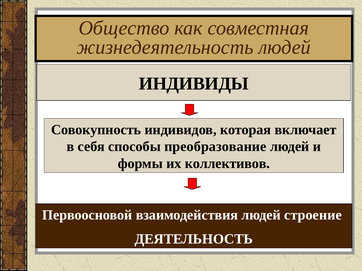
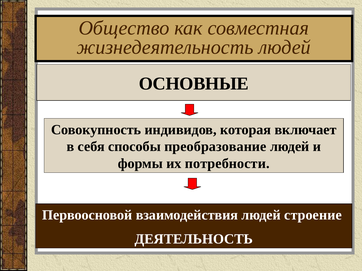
ИНДИВИДЫ: ИНДИВИДЫ -> ОСНОВНЫЕ (194, 84)
коллективов: коллективов -> потребности (227, 164)
